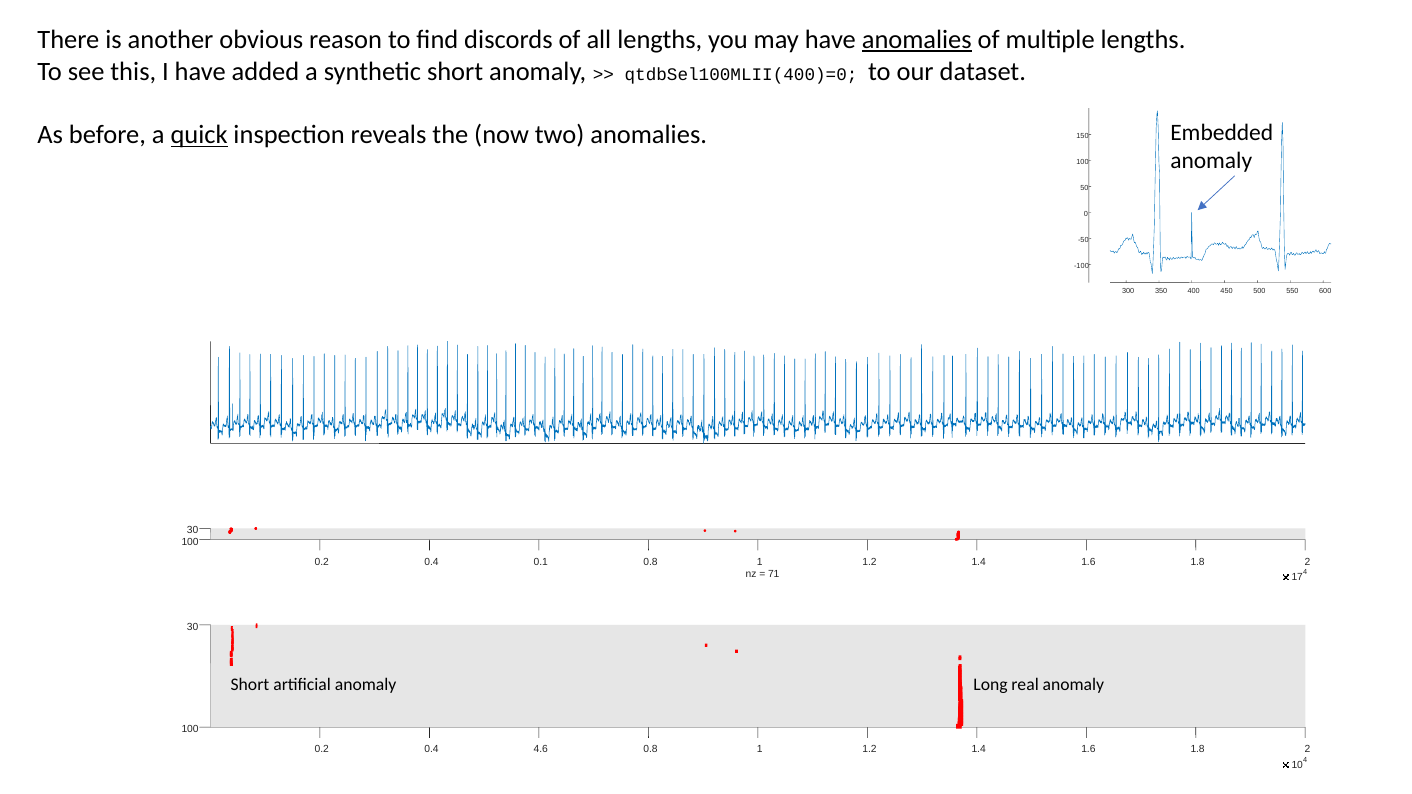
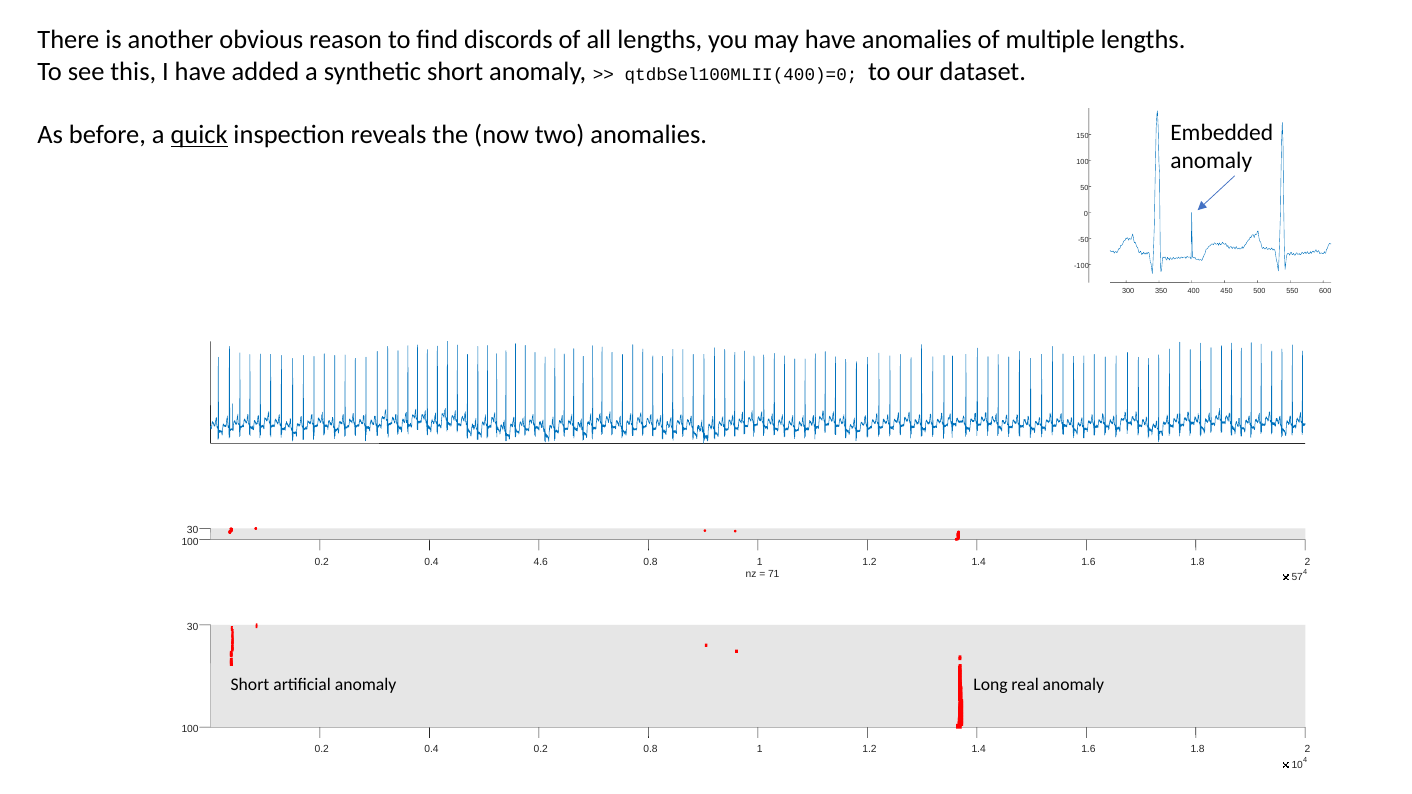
anomalies underline: present -> none (917, 40)
0.1: 0.1 -> 4.6 (541, 562)
17: 17 -> 57 (1297, 578)
0.4 4.6: 4.6 -> 0.2 (541, 750)
